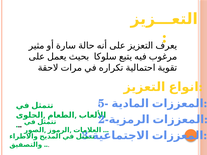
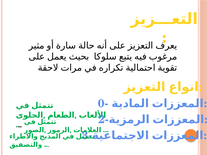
5-: 5- -> 0- (103, 104)
